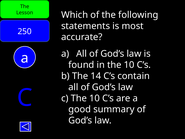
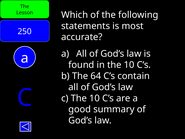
14: 14 -> 64 (96, 76)
